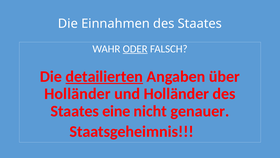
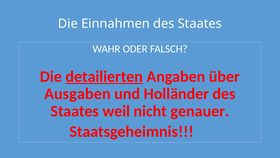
ODER underline: present -> none (135, 49)
Holländer: Holländer -> Ausgaben (77, 94)
eine: eine -> weil (116, 111)
